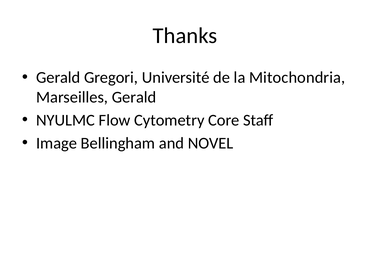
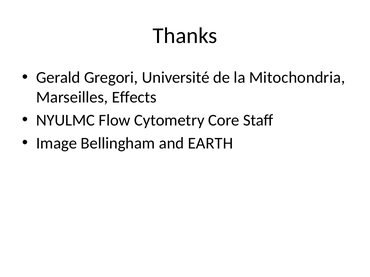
Marseilles Gerald: Gerald -> Effects (134, 97)
NOVEL: NOVEL -> EARTH (210, 143)
